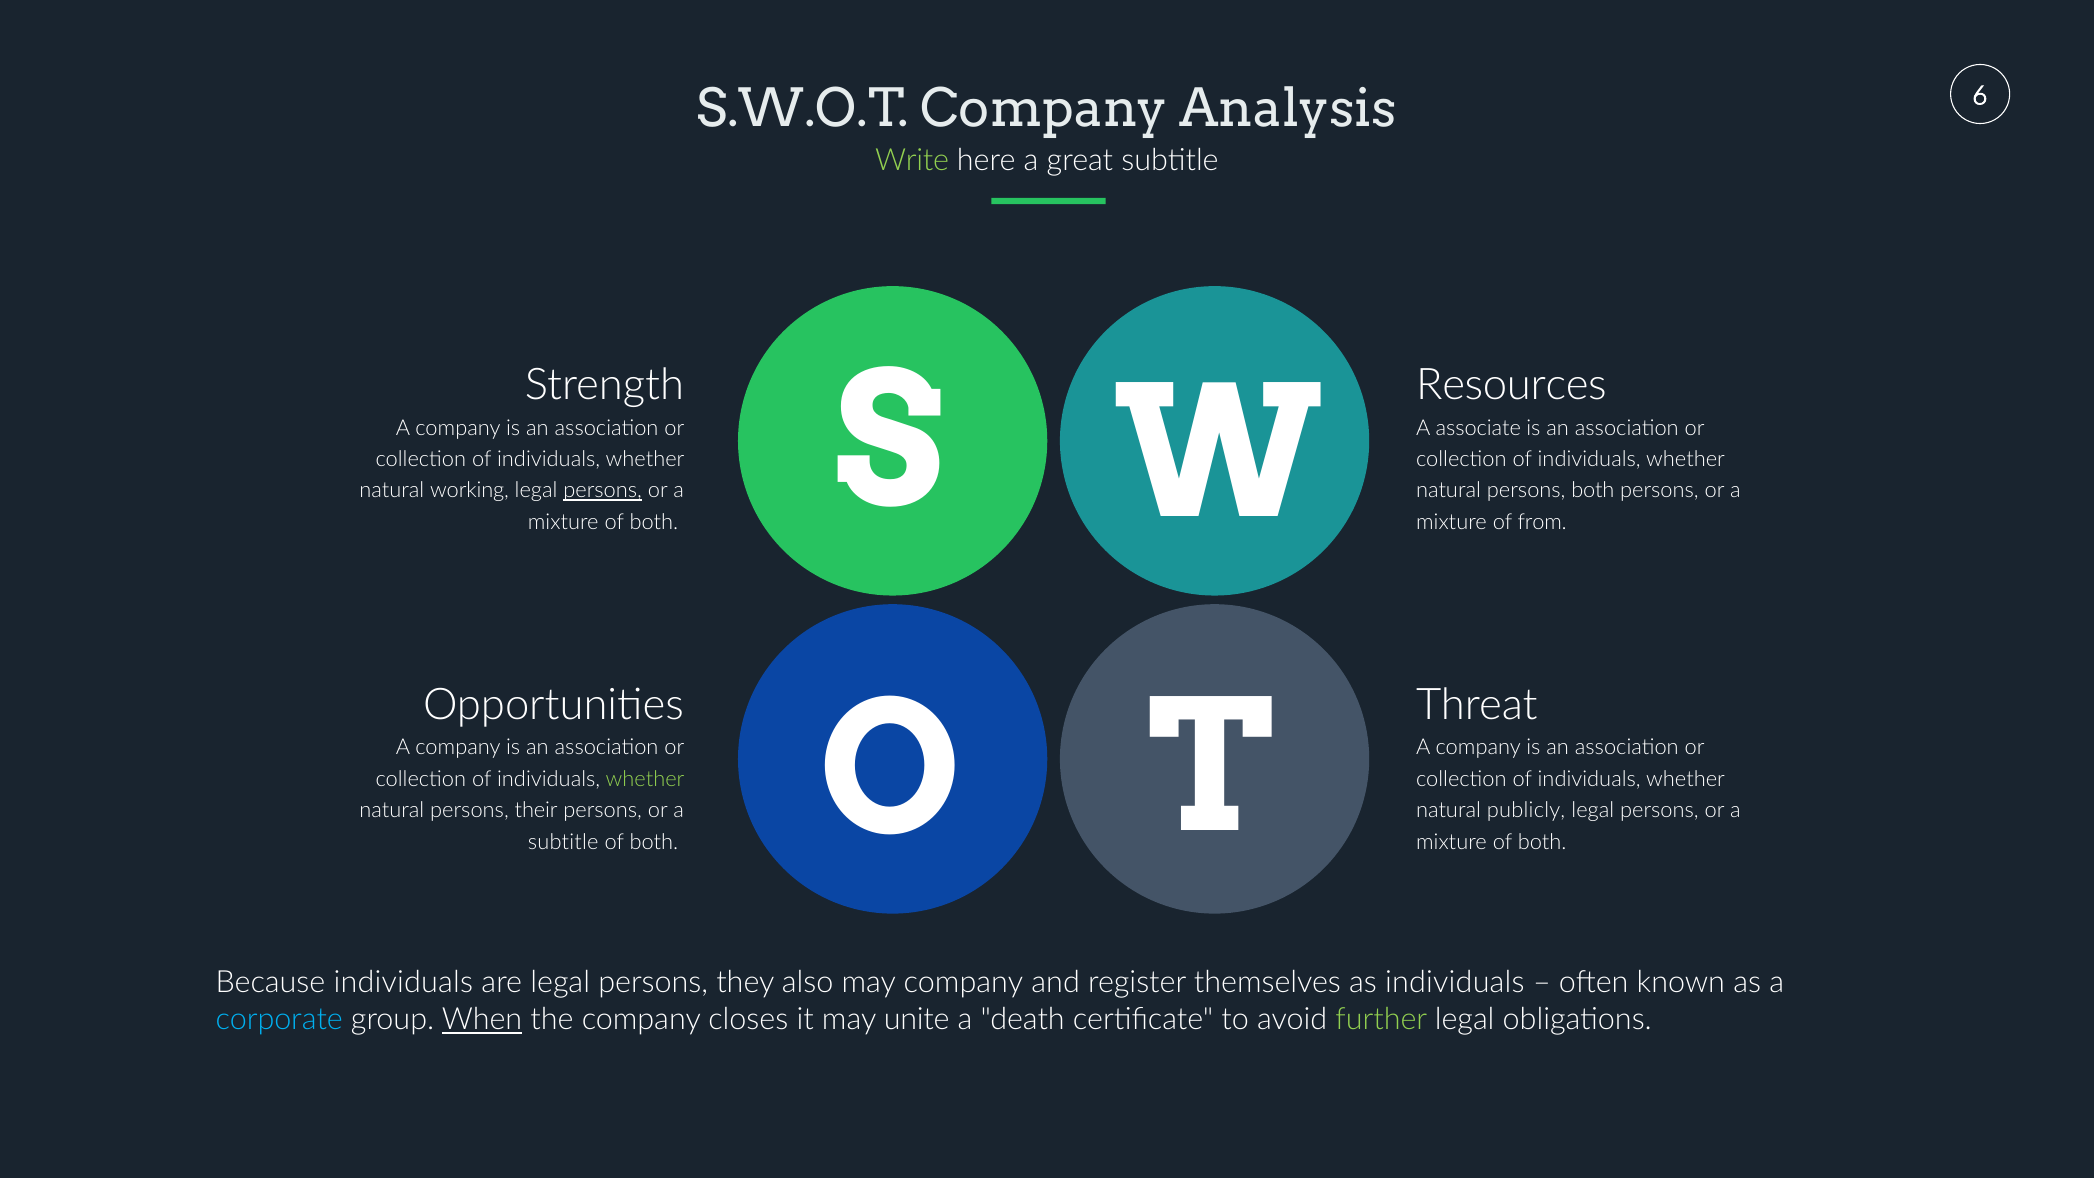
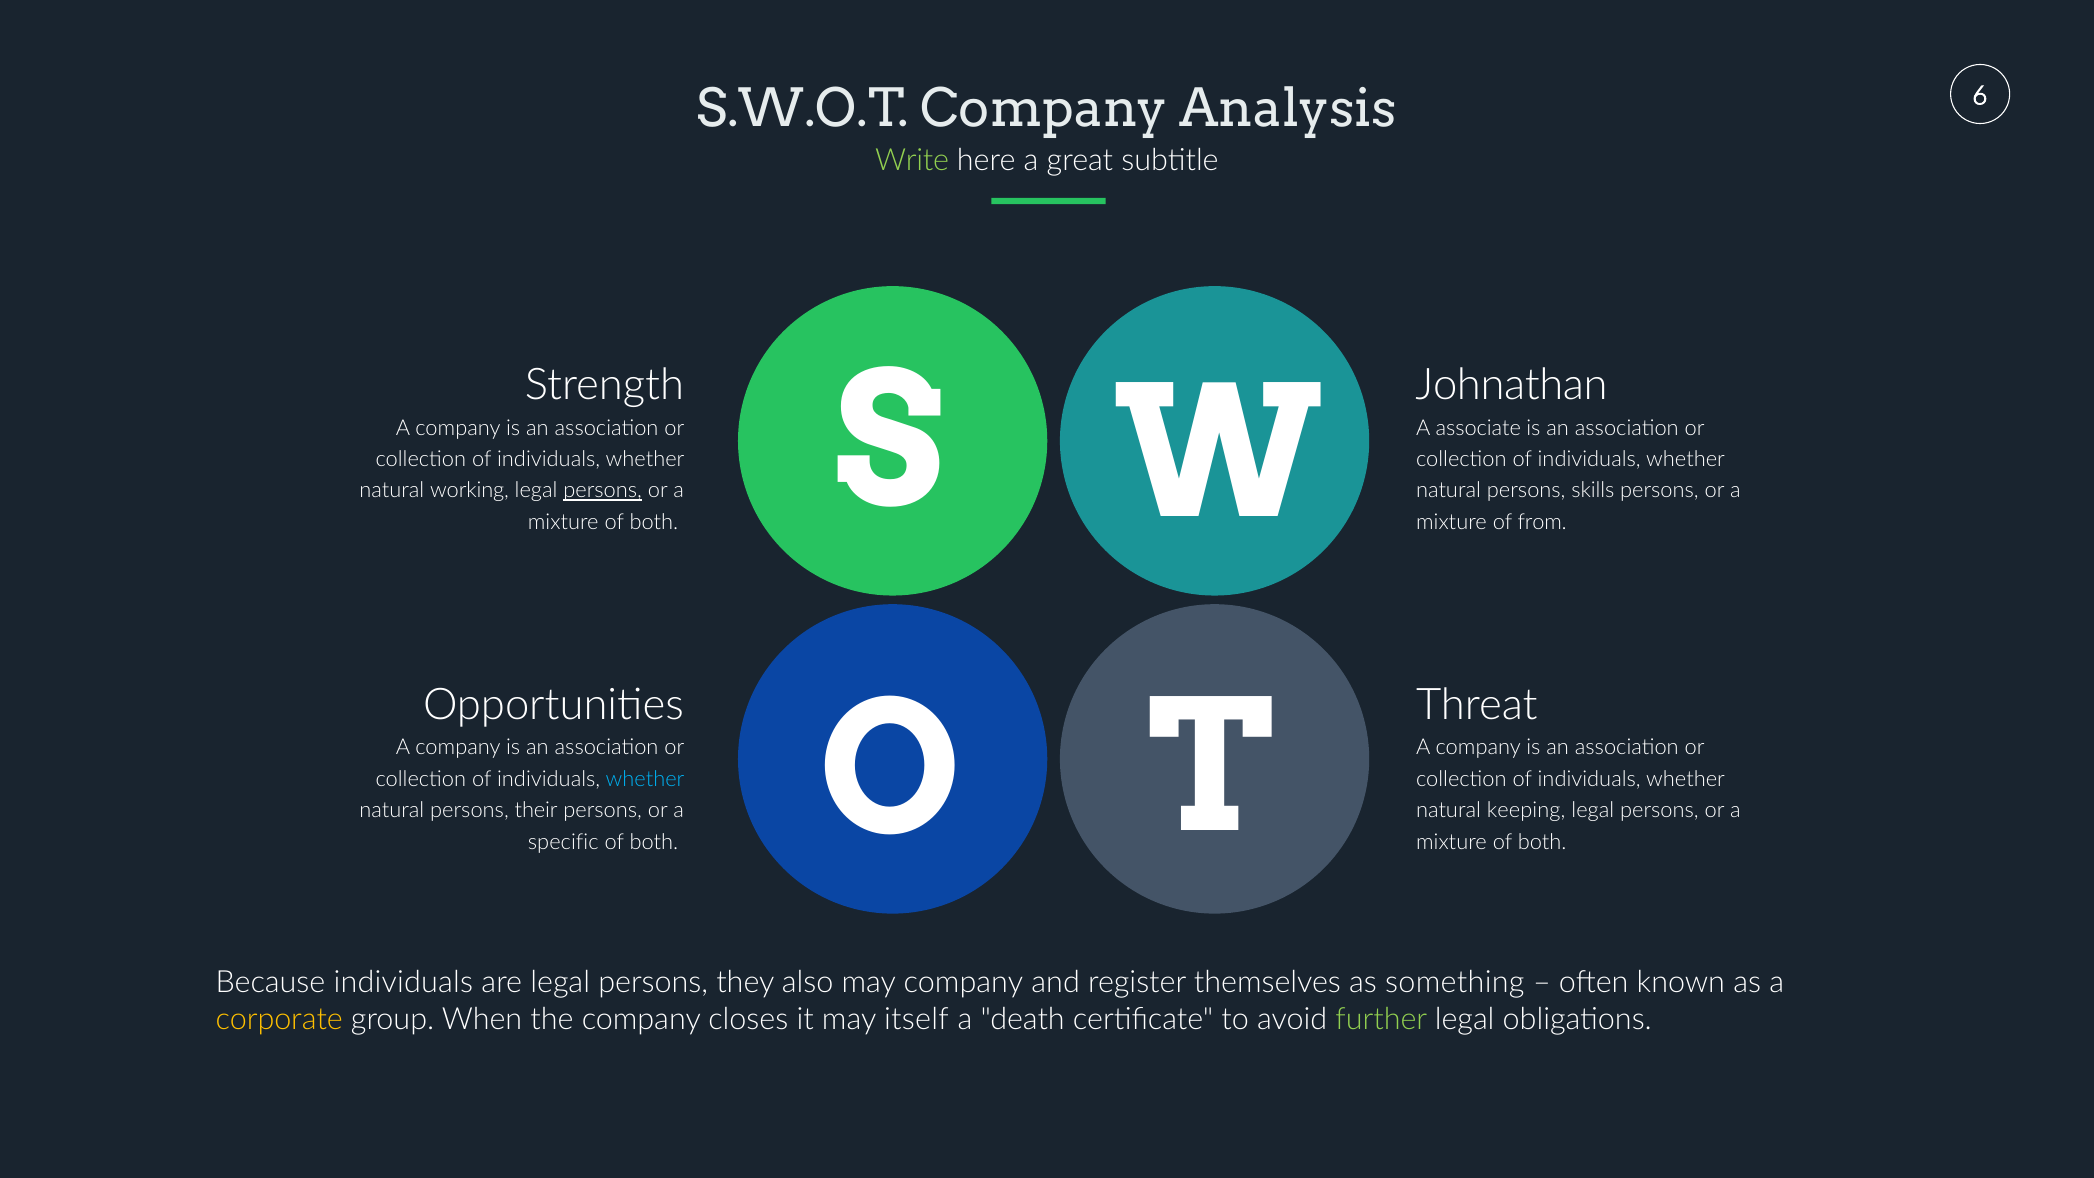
Resources: Resources -> Johnathan (1511, 385)
persons both: both -> skills (1593, 491)
whether colour: light green -> light blue (645, 779)
publicly: publicly -> keeping (1526, 811)
subtitle: subtitle -> specific (563, 842)
as individuals: individuals -> something (1455, 983)
corporate colour: light blue -> yellow (279, 1020)
When underline: present -> none (482, 1020)
unite: unite -> itself (916, 1020)
